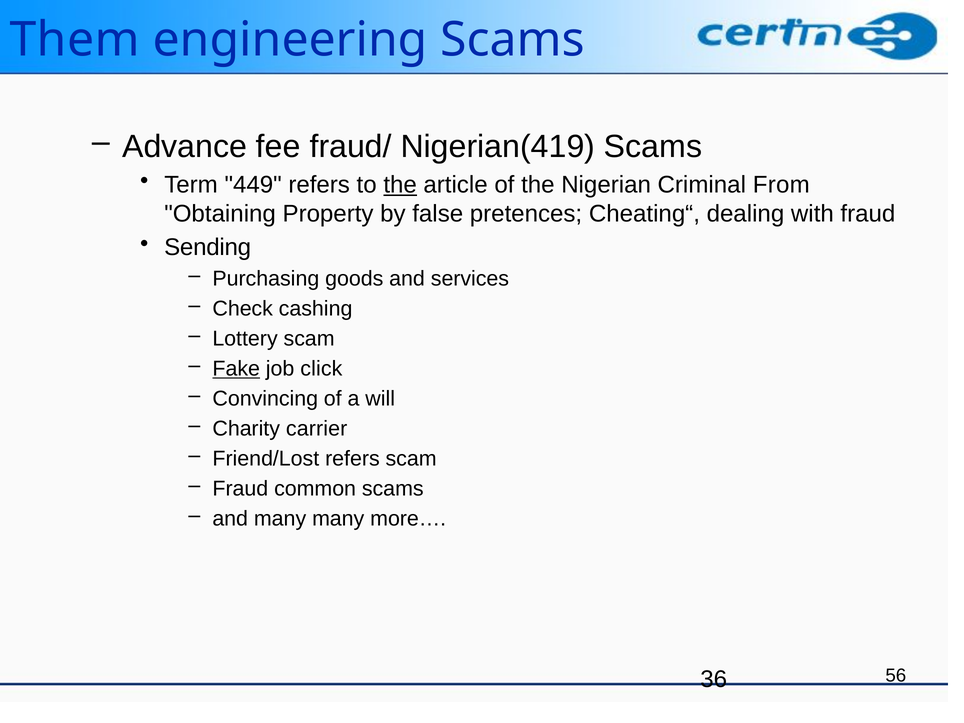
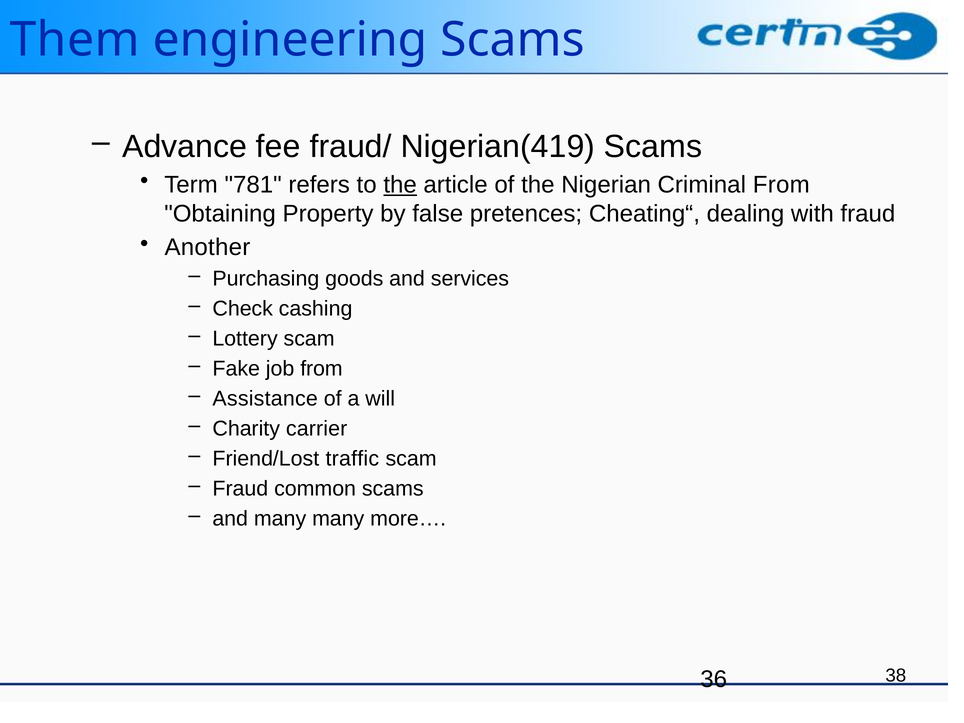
449: 449 -> 781 (253, 185)
Sending: Sending -> Another (207, 248)
Fake underline: present -> none (236, 369)
job click: click -> from (322, 369)
Convincing: Convincing -> Assistance (265, 399)
Friend/Lost refers: refers -> traffic (352, 459)
56: 56 -> 38 (896, 676)
